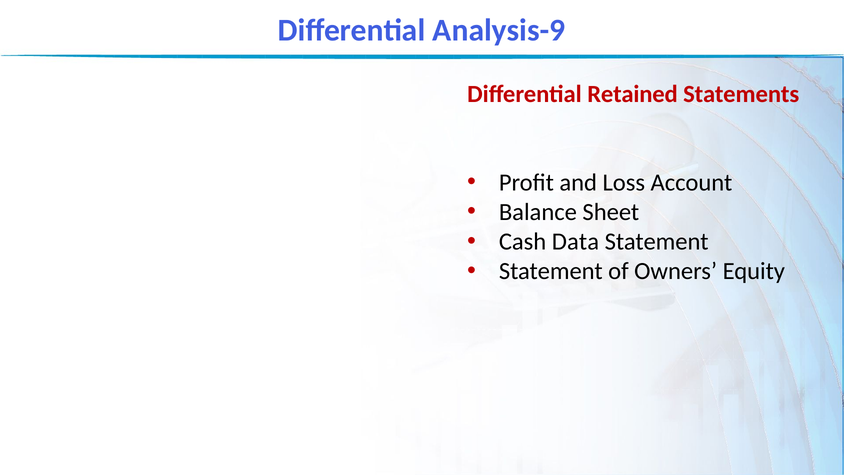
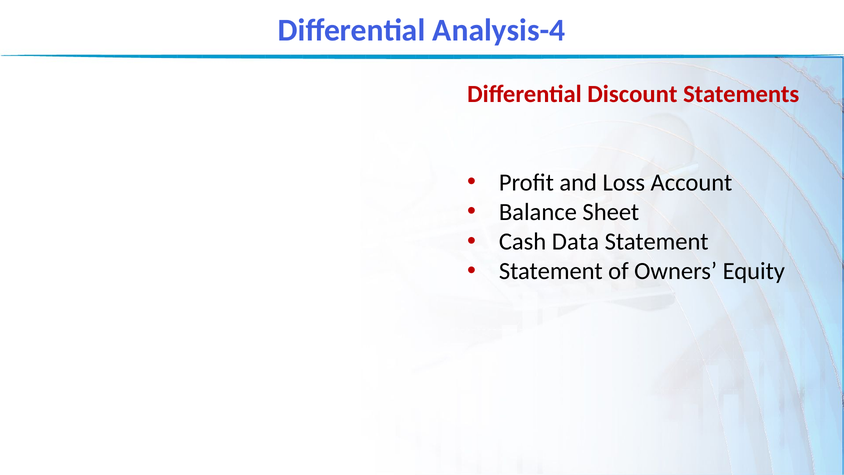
Analysis-9: Analysis-9 -> Analysis-4 (499, 30)
Retained: Retained -> Discount (632, 94)
